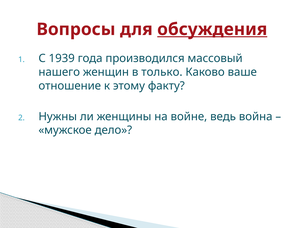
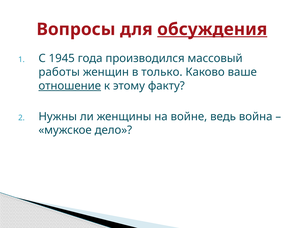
1939: 1939 -> 1945 (62, 58)
нашего: нашего -> работы (59, 72)
отношение underline: none -> present (70, 86)
